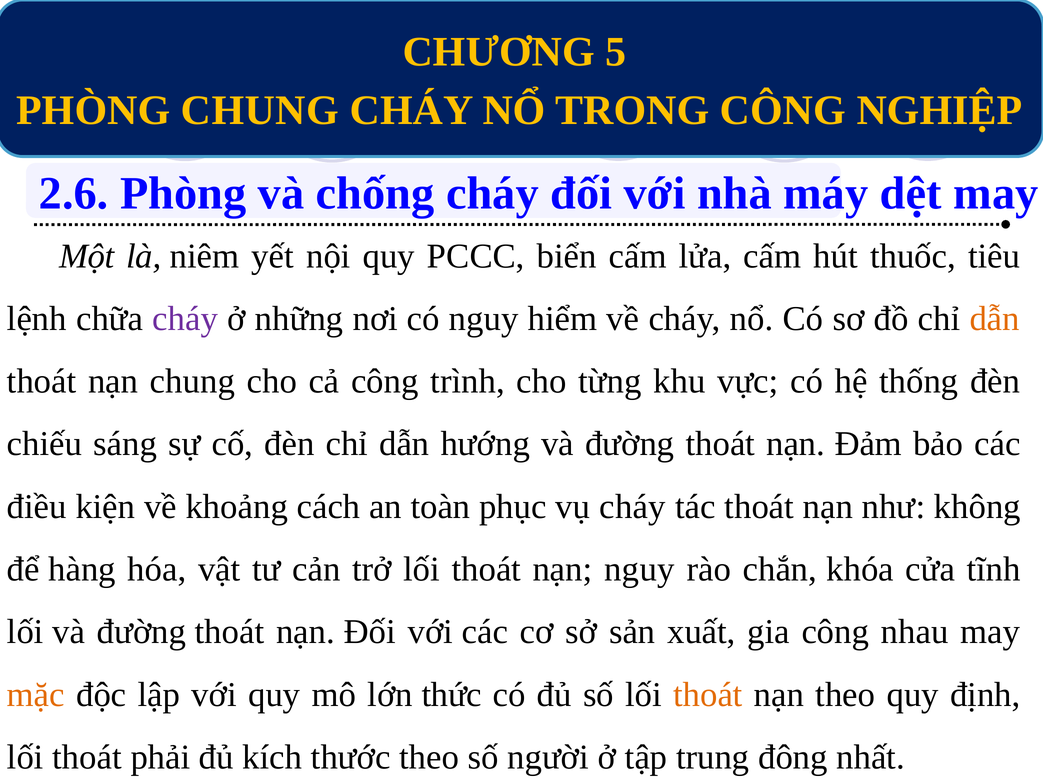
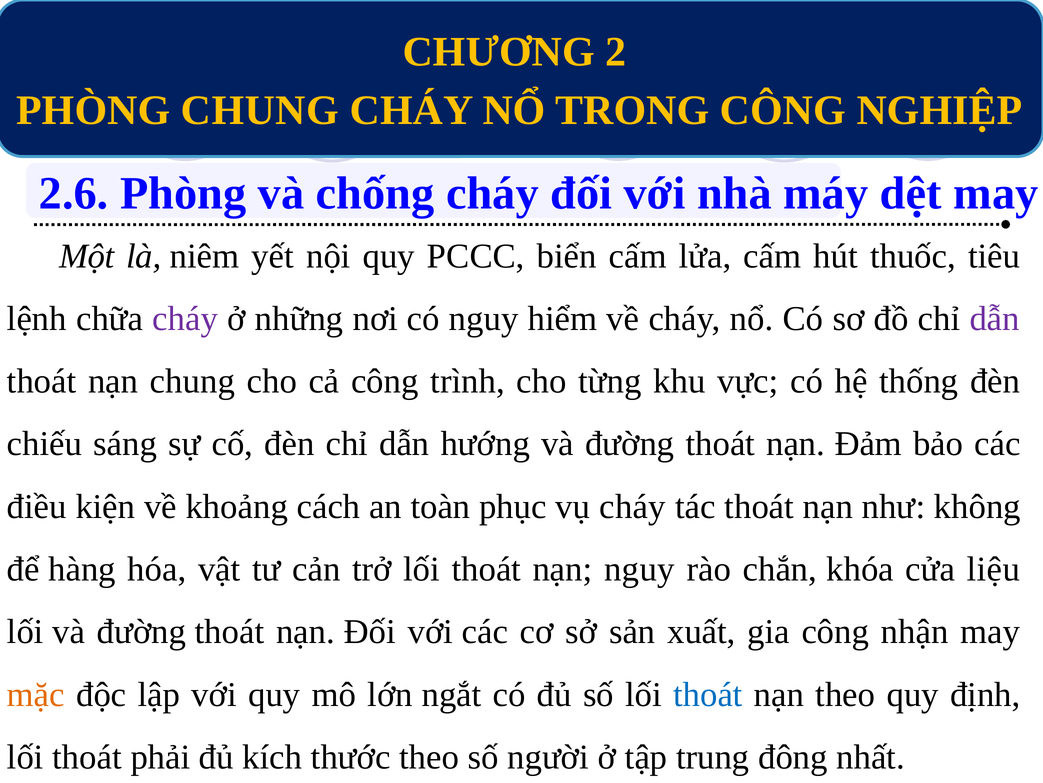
5: 5 -> 2 (616, 52)
dẫn colour: orange -> purple (995, 318)
tĩnh: tĩnh -> liệu (993, 569)
nhau: nhau -> nhận (915, 631)
thức: thức -> ngắt (452, 694)
thoát colour: orange -> blue (708, 694)
